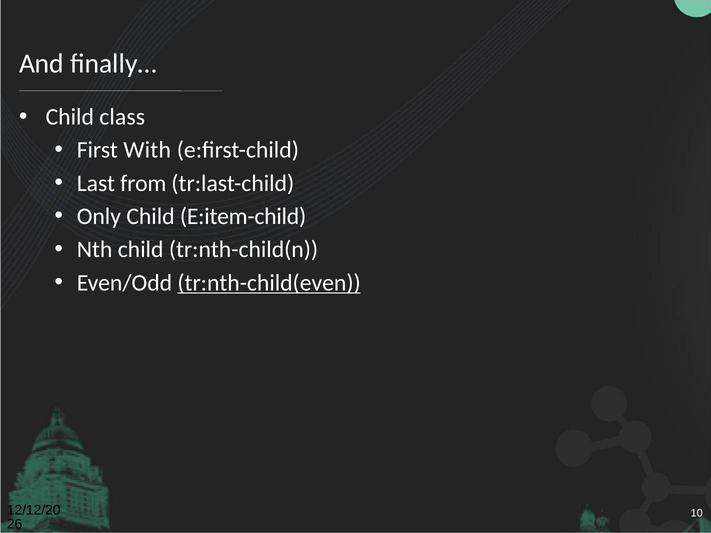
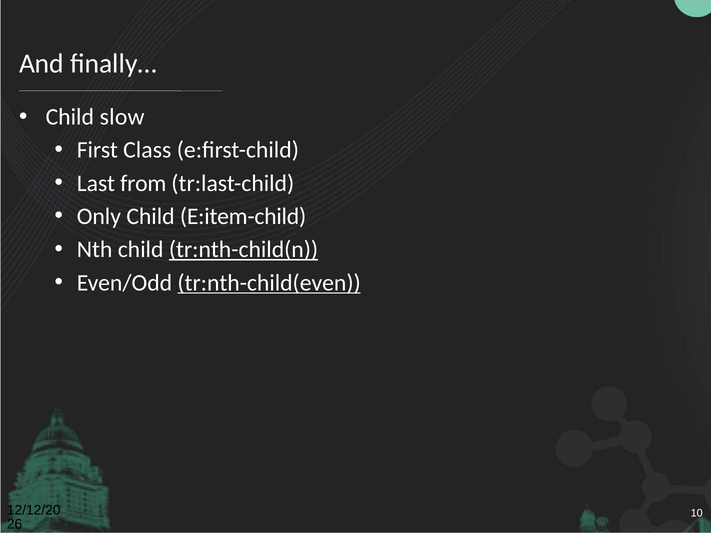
class: class -> slow (122, 117)
With: With -> Class (147, 150)
tr:nth-child(n underline: none -> present (244, 250)
